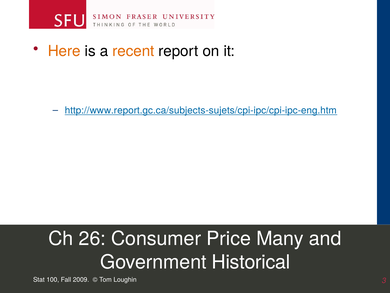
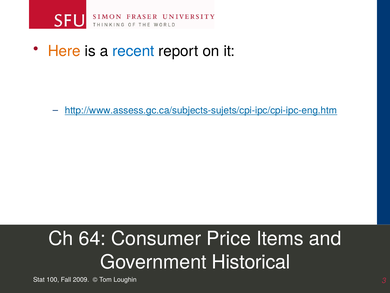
recent colour: orange -> blue (133, 51)
http://www.report.gc.ca/subjects-sujets/cpi-ipc/cpi-ipc-eng.htm: http://www.report.gc.ca/subjects-sujets/cpi-ipc/cpi-ipc-eng.htm -> http://www.assess.gc.ca/subjects-sujets/cpi-ipc/cpi-ipc-eng.htm (201, 110)
26: 26 -> 64 (92, 238)
Many: Many -> Items (280, 238)
